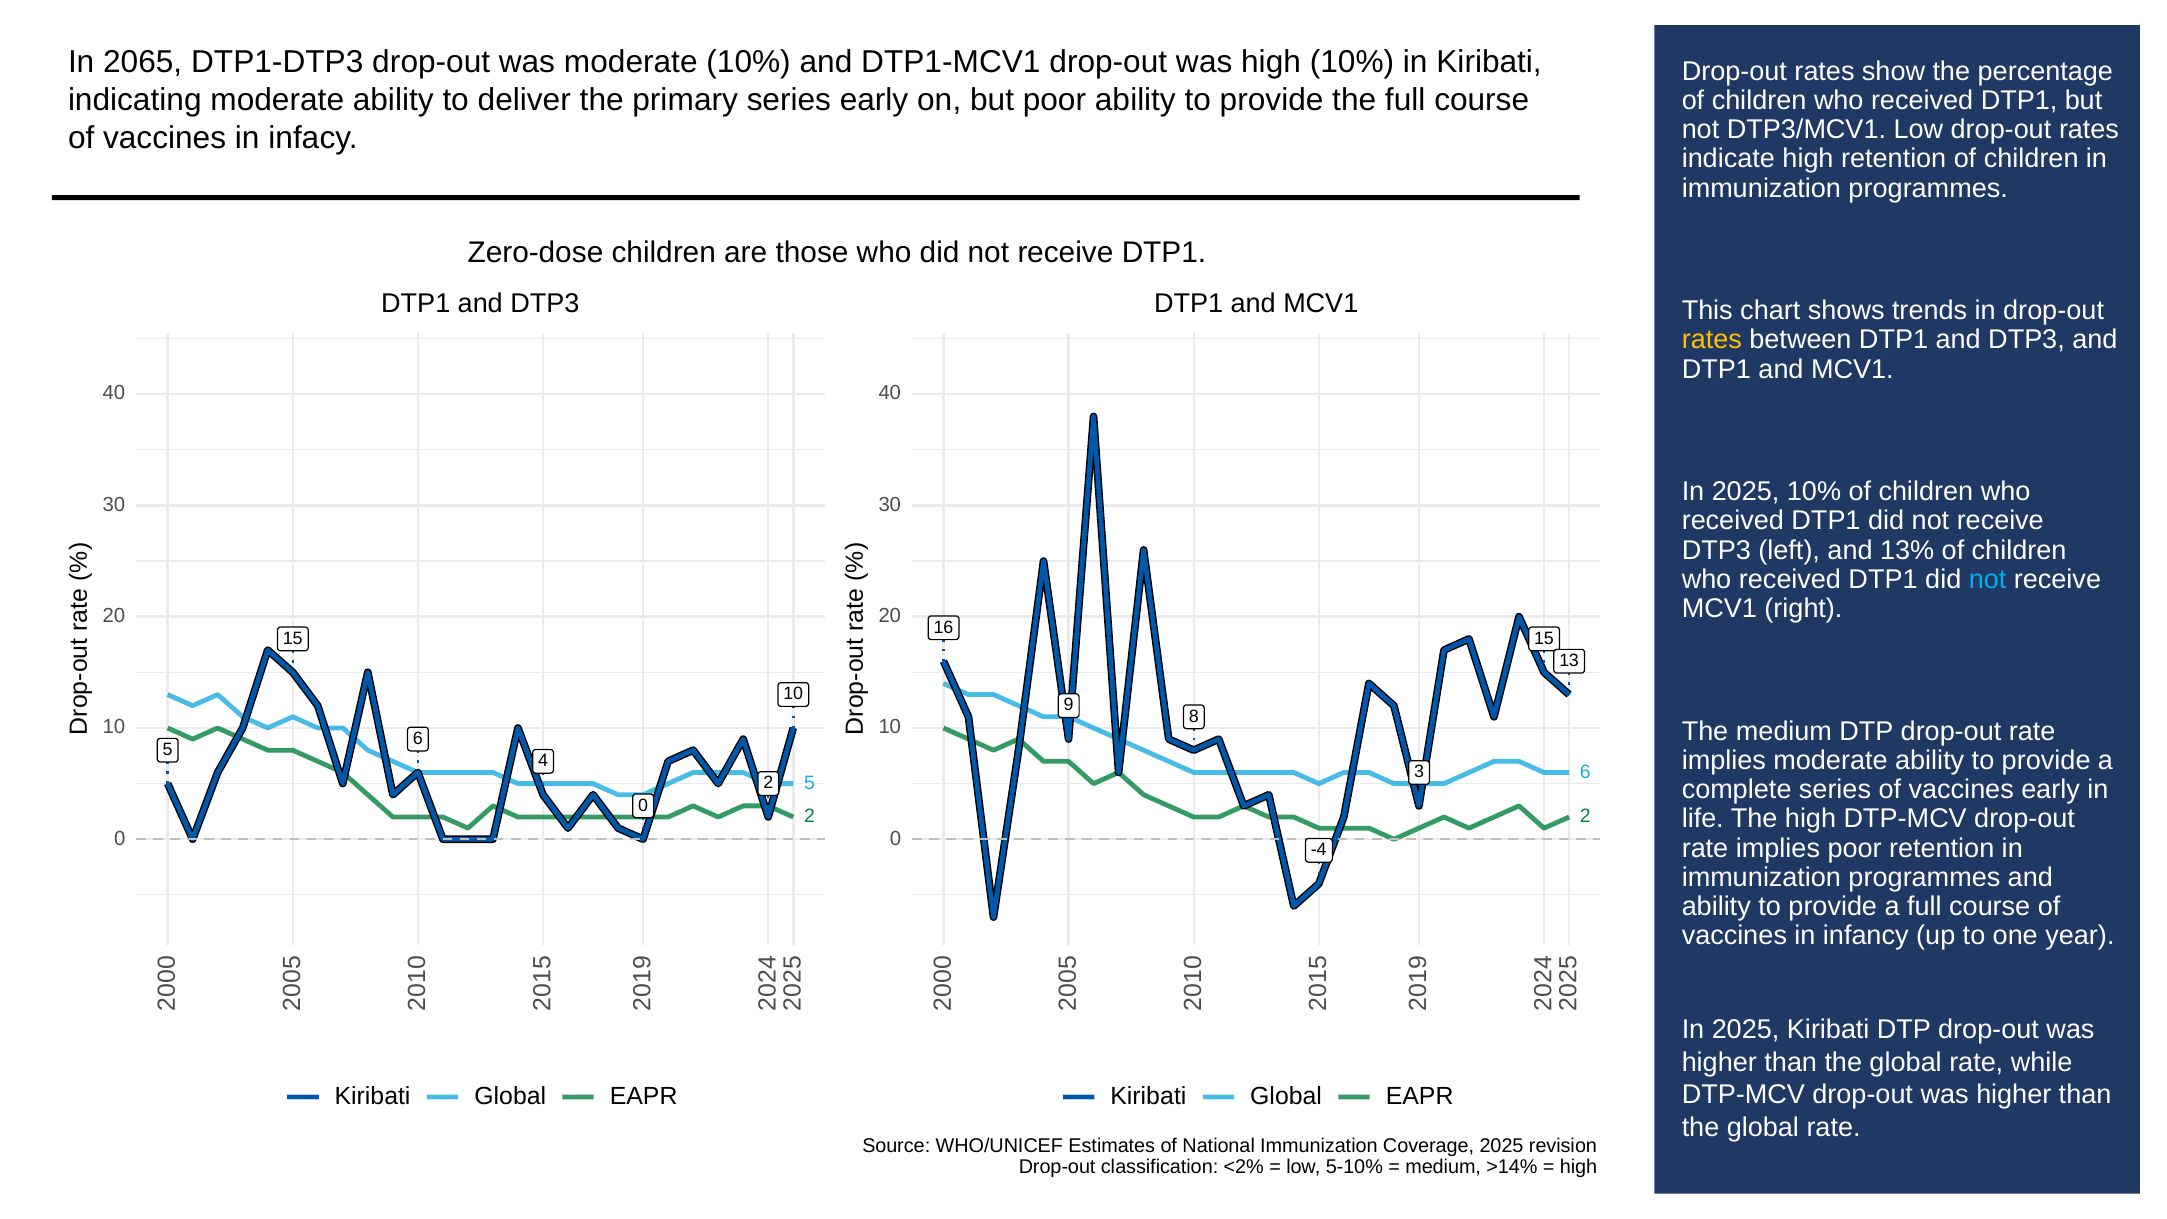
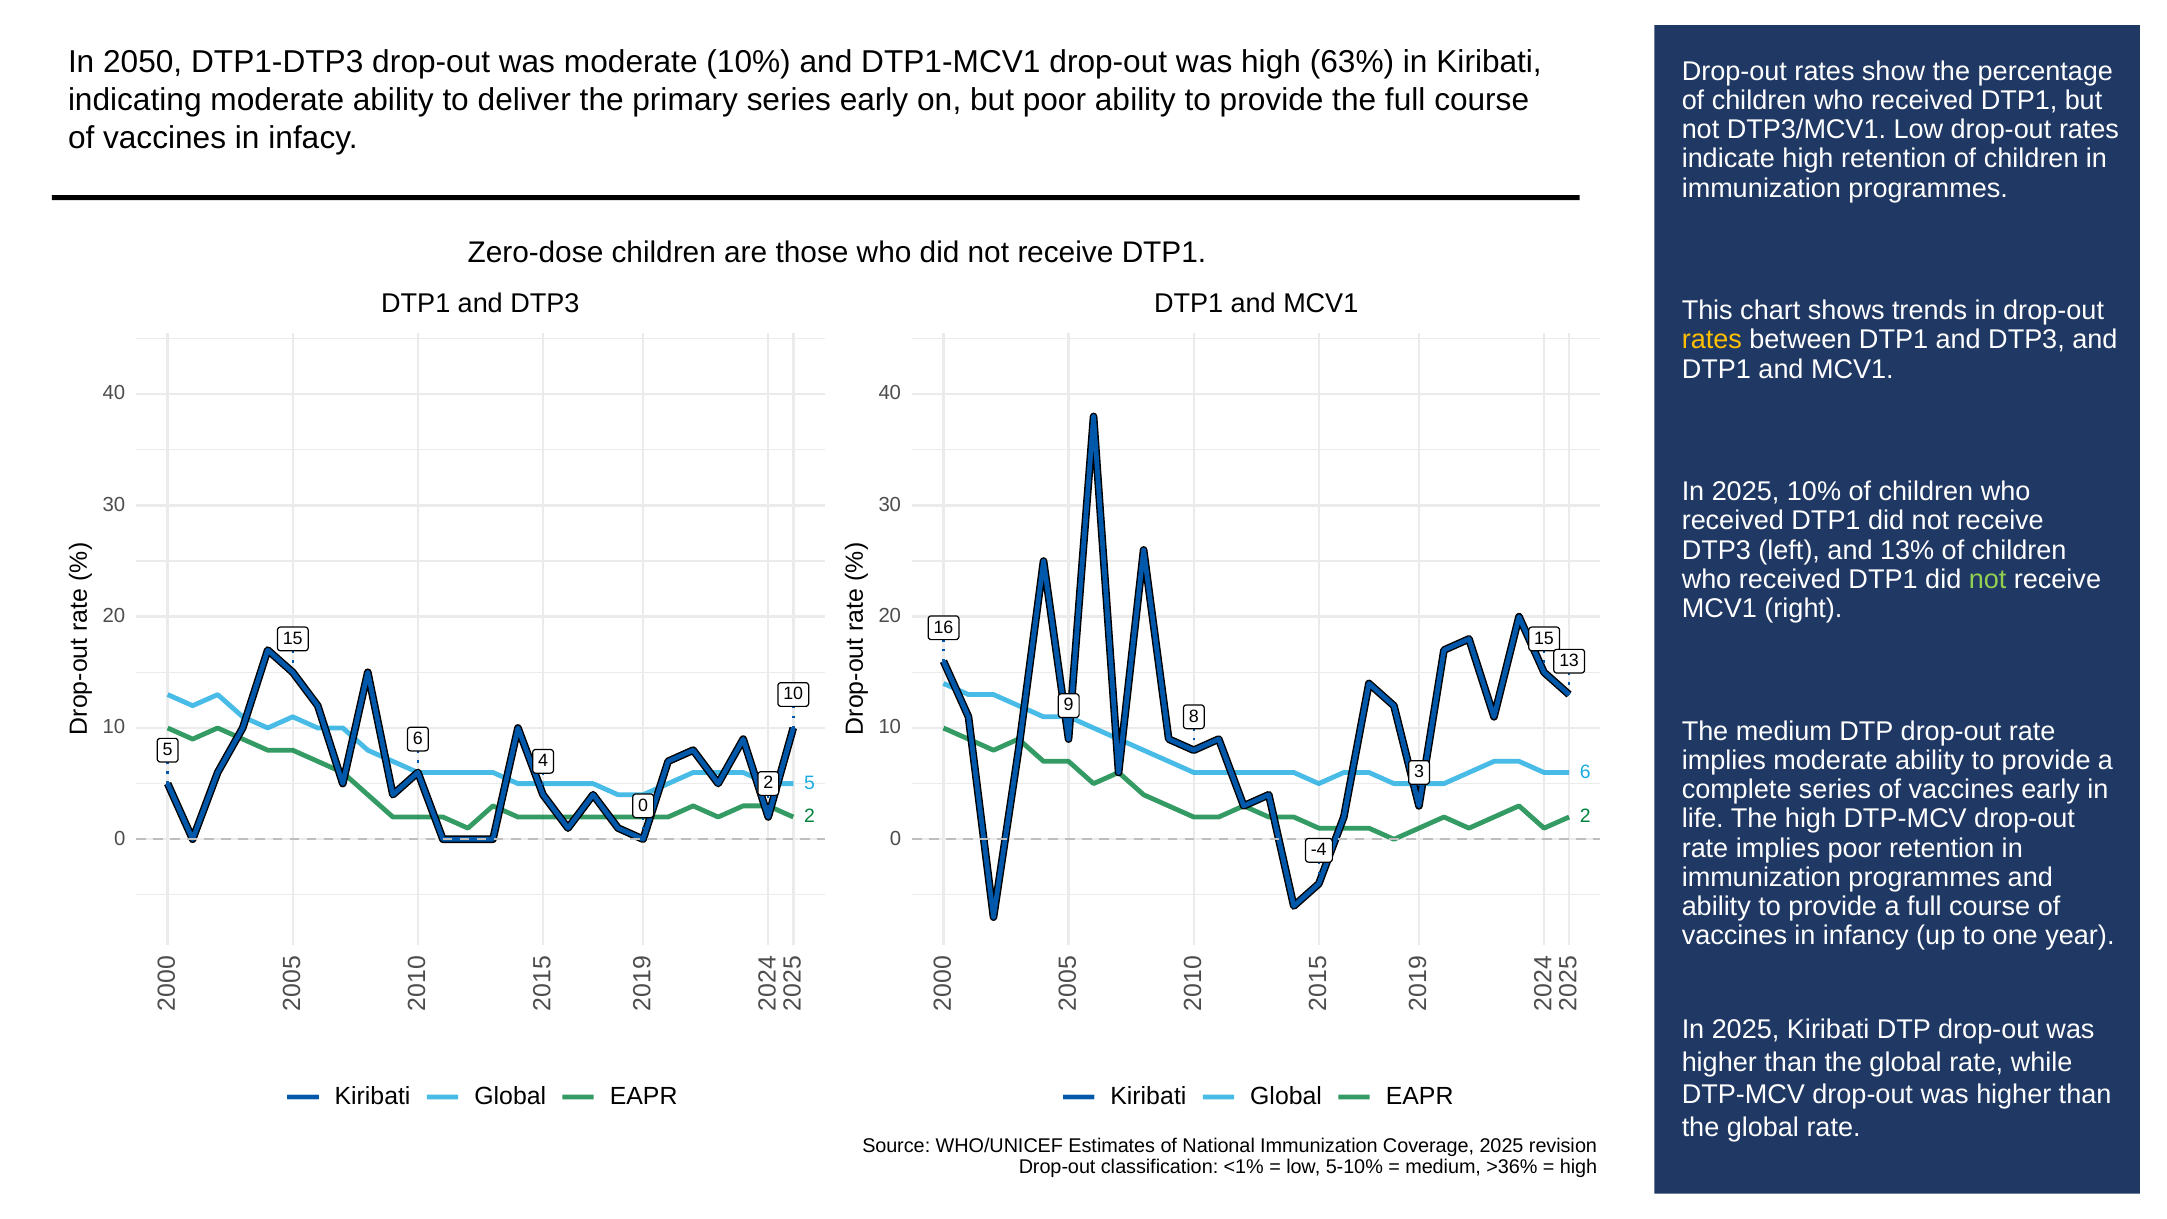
2065: 2065 -> 2050 (143, 62)
high 10%: 10% -> 63% (1352, 62)
not colour: light blue -> light green (1988, 579)
<2%: <2% -> <1% (1244, 1167)
>14%: >14% -> >36% (1512, 1167)
